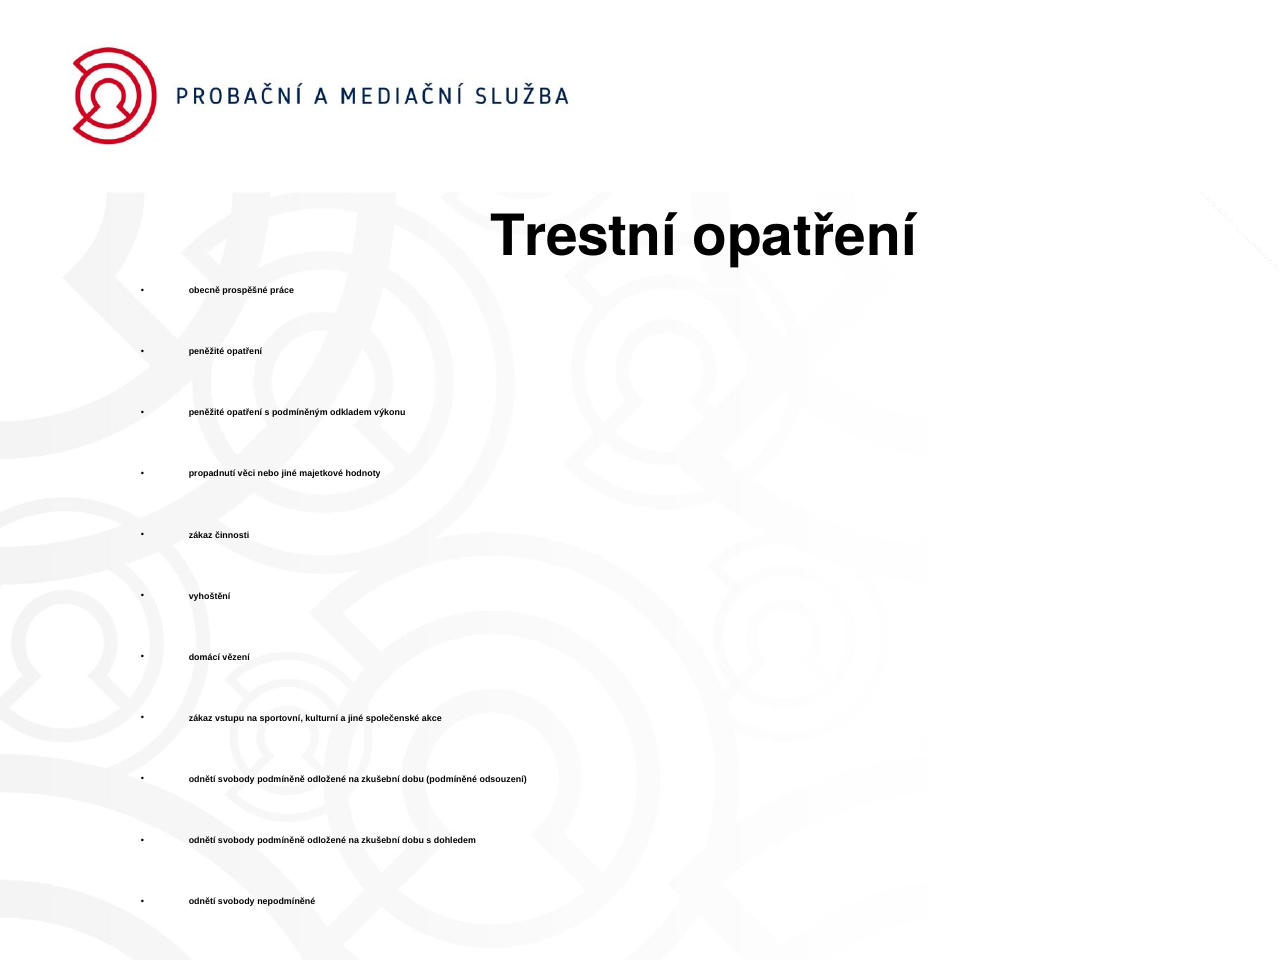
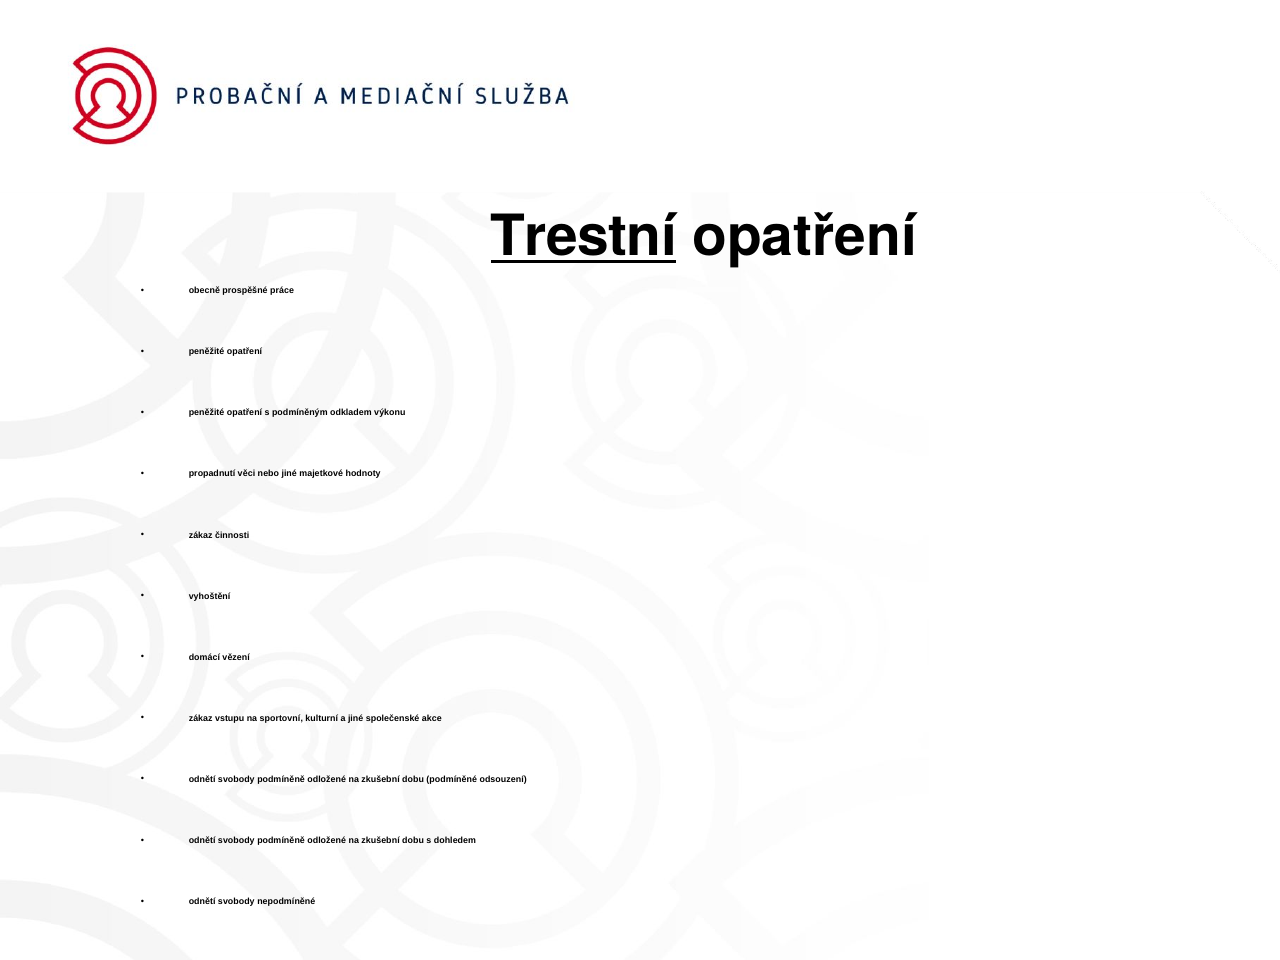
Trestní underline: none -> present (584, 237)
